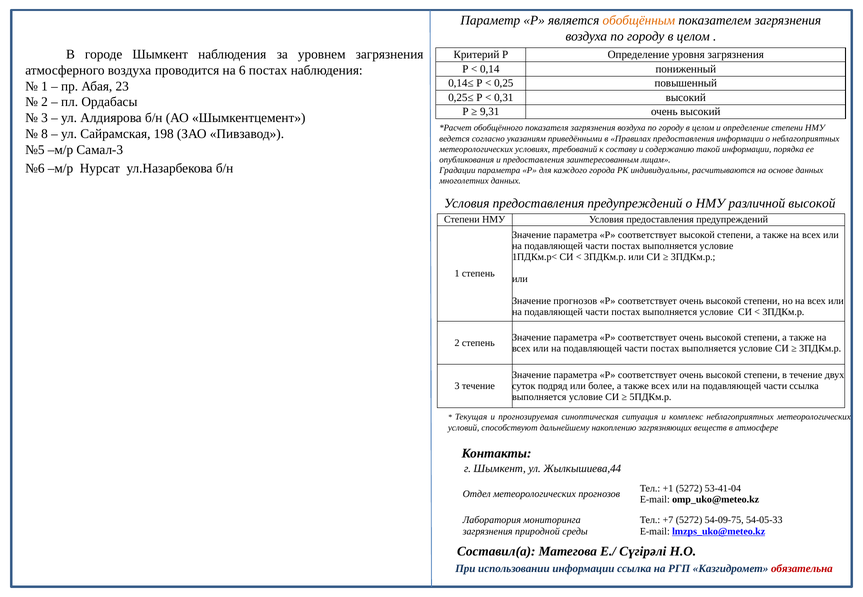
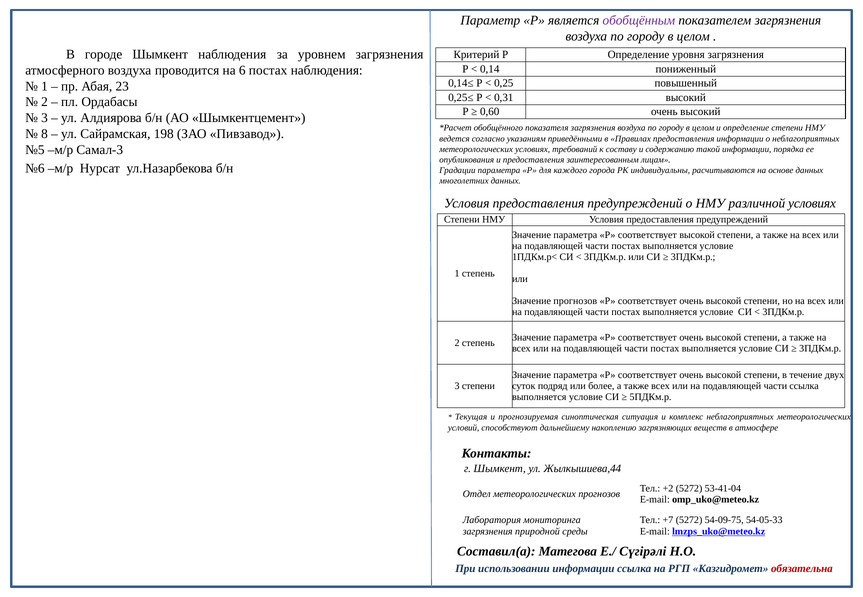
обобщённым colour: orange -> purple (639, 20)
9,31: 9,31 -> 0,60 (490, 112)
различной высокой: высокой -> условиях (812, 203)
3 течение: течение -> степени (478, 386)
+1: +1 -> +2 (668, 489)
